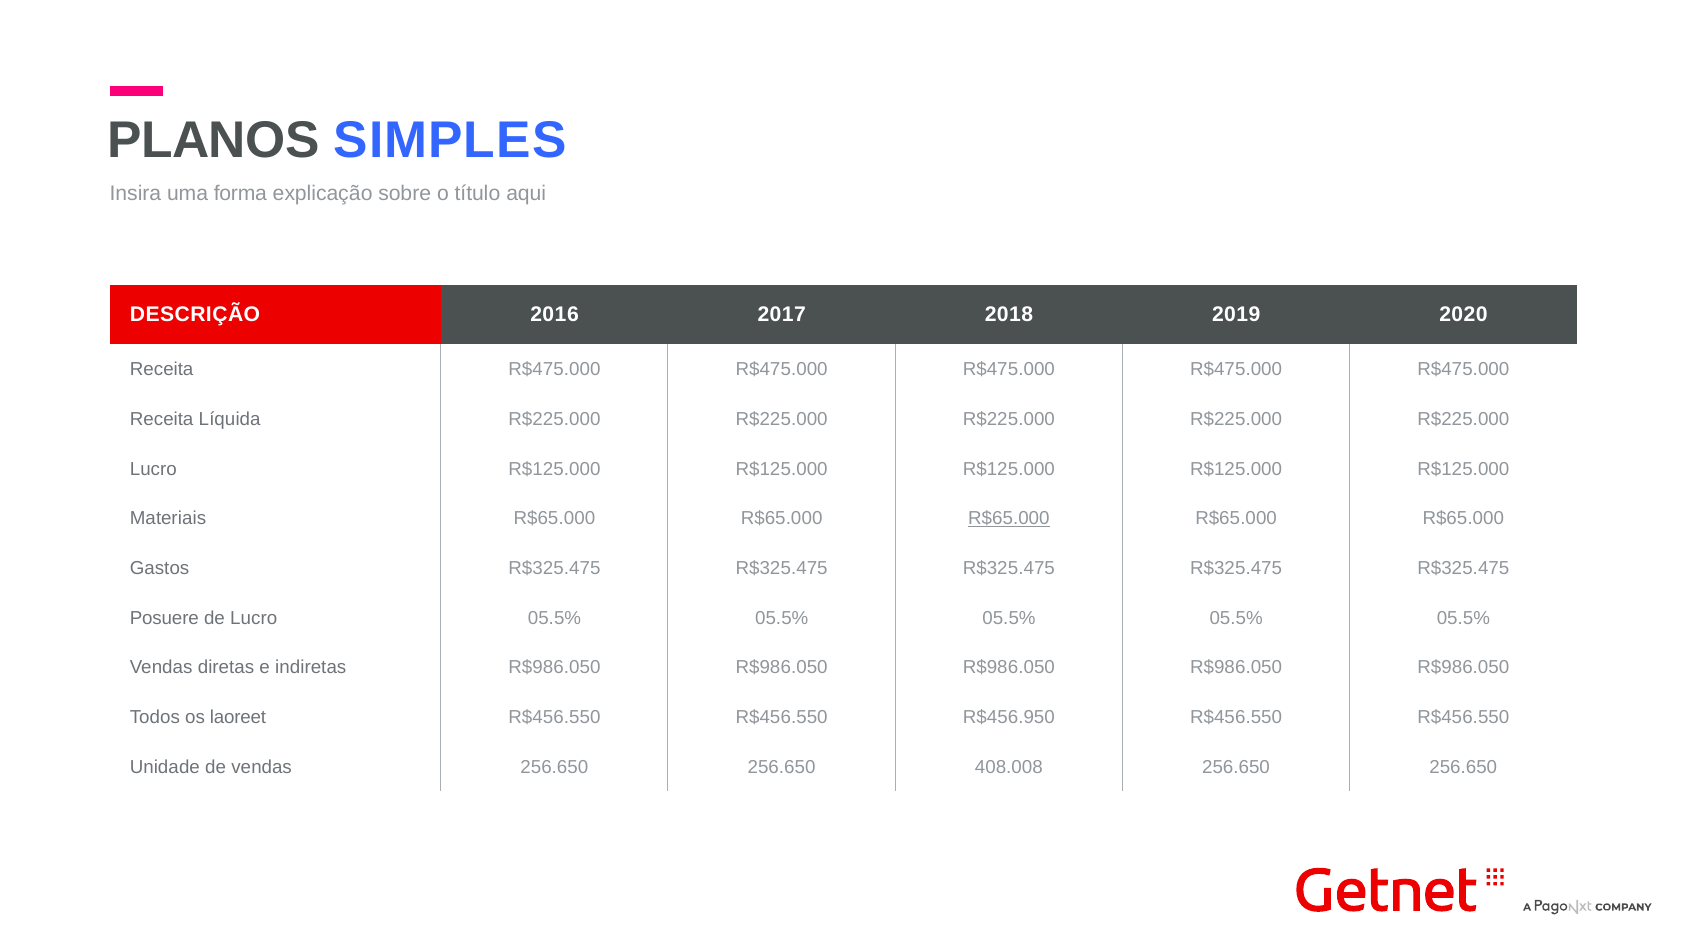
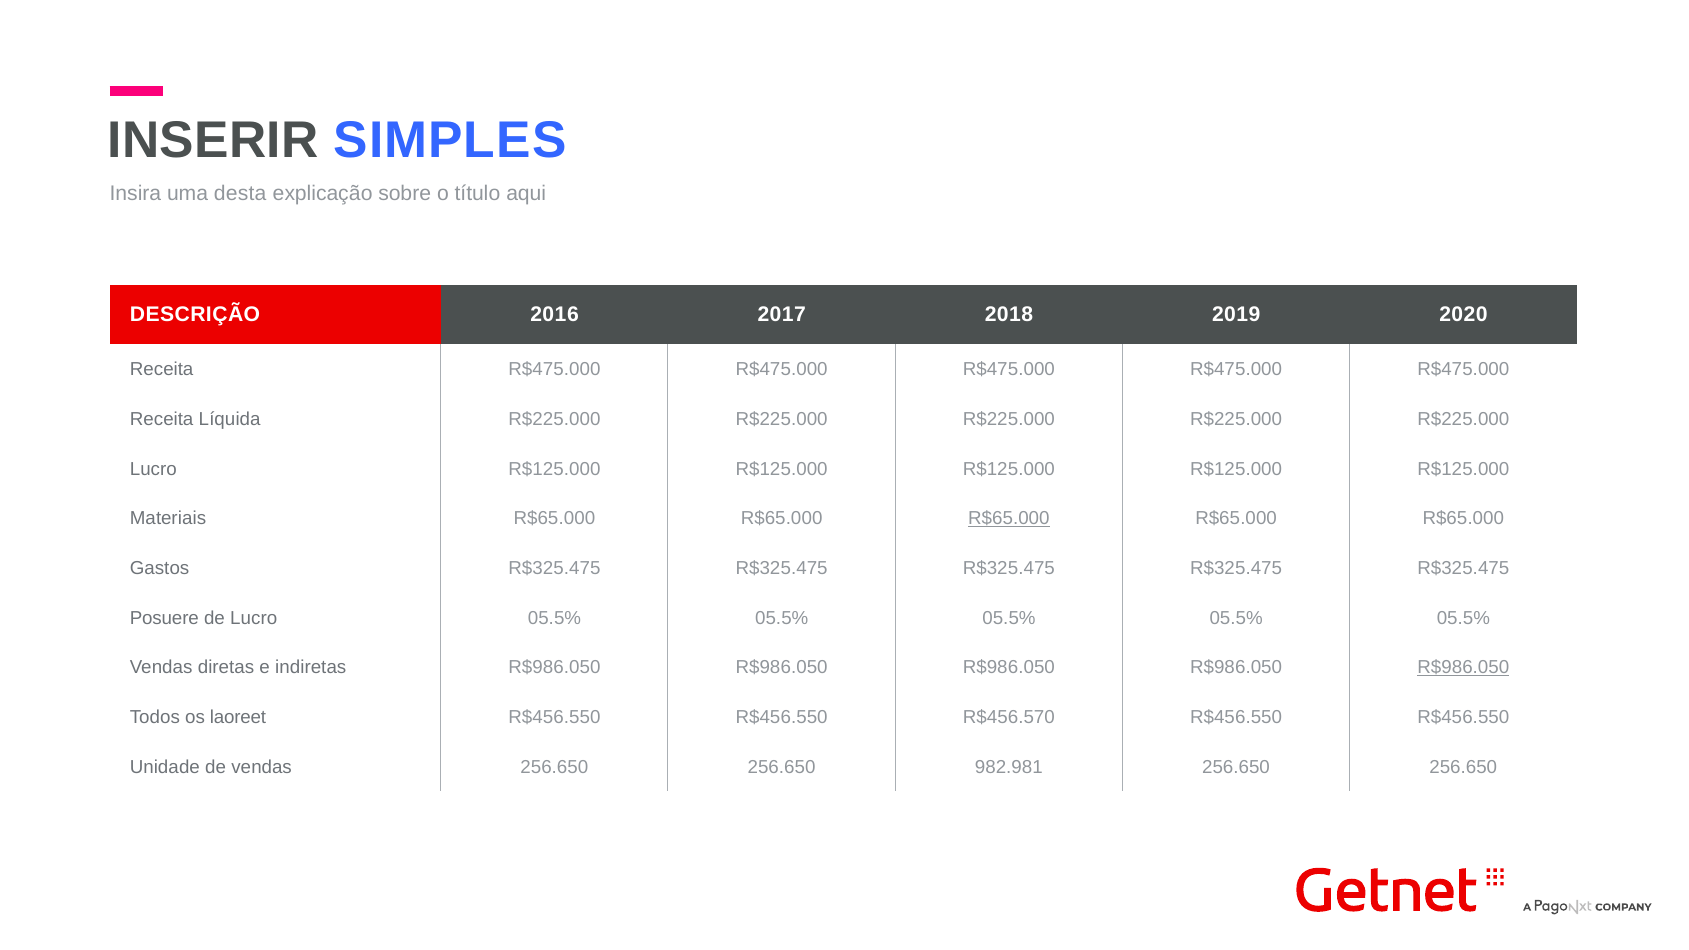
PLANOS: PLANOS -> INSERIR (213, 141)
forma: forma -> desta (240, 194)
R$986.050 underline: none -> present (1463, 668)
R$456.950: R$456.950 -> R$456.570 (1009, 717)
408.008: 408.008 -> 982.981 (1009, 767)
